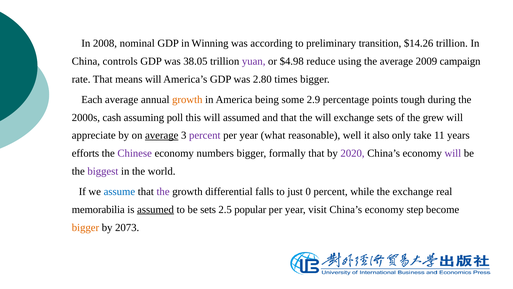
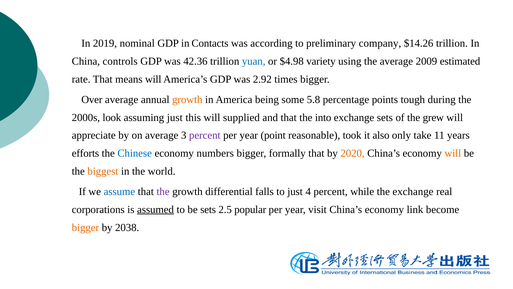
2008: 2008 -> 2019 (105, 43)
Winning: Winning -> Contacts (210, 43)
transition: transition -> company (380, 43)
38.05: 38.05 -> 42.36 (195, 61)
yuan colour: purple -> blue (254, 61)
reduce: reduce -> variety (321, 61)
campaign: campaign -> estimated (460, 61)
2.80: 2.80 -> 2.92 (262, 79)
Each: Each -> Over (92, 99)
2.9: 2.9 -> 5.8 (313, 99)
cash: cash -> look (112, 117)
assuming poll: poll -> just (175, 117)
will assumed: assumed -> supplied (241, 117)
the will: will -> into (323, 117)
average underline: present -> none (162, 135)
what: what -> point (273, 135)
well: well -> took (352, 135)
Chinese colour: purple -> blue (135, 153)
2020 colour: purple -> orange (353, 153)
will colour: purple -> orange (453, 153)
biggest colour: purple -> orange (103, 171)
0: 0 -> 4 (308, 191)
memorabilia: memorabilia -> corporations (98, 209)
step: step -> link (415, 209)
2073: 2073 -> 2038 (127, 227)
